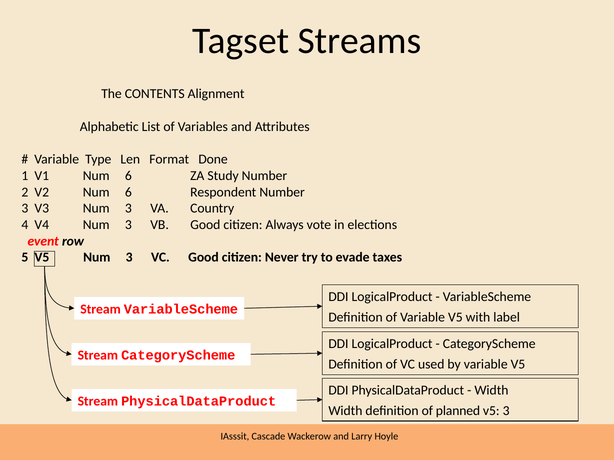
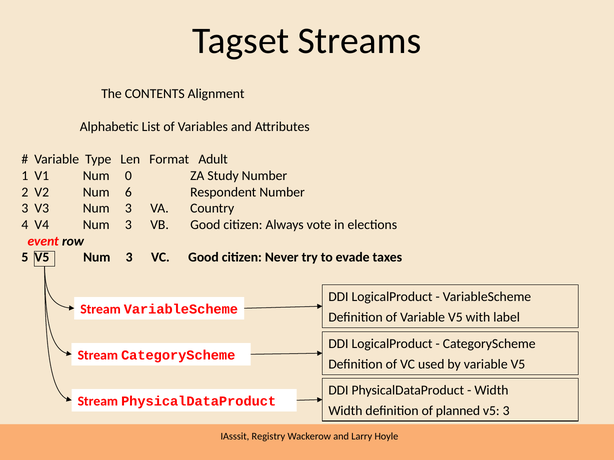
Done: Done -> Adult (213, 159)
V1 Num 6: 6 -> 0 (128, 176)
Cascade: Cascade -> Registry (268, 437)
